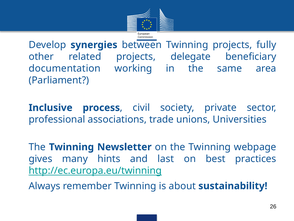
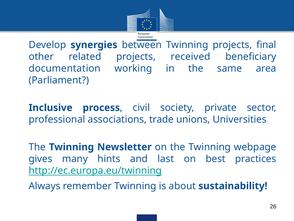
fully: fully -> final (266, 45)
delegate: delegate -> received (191, 57)
